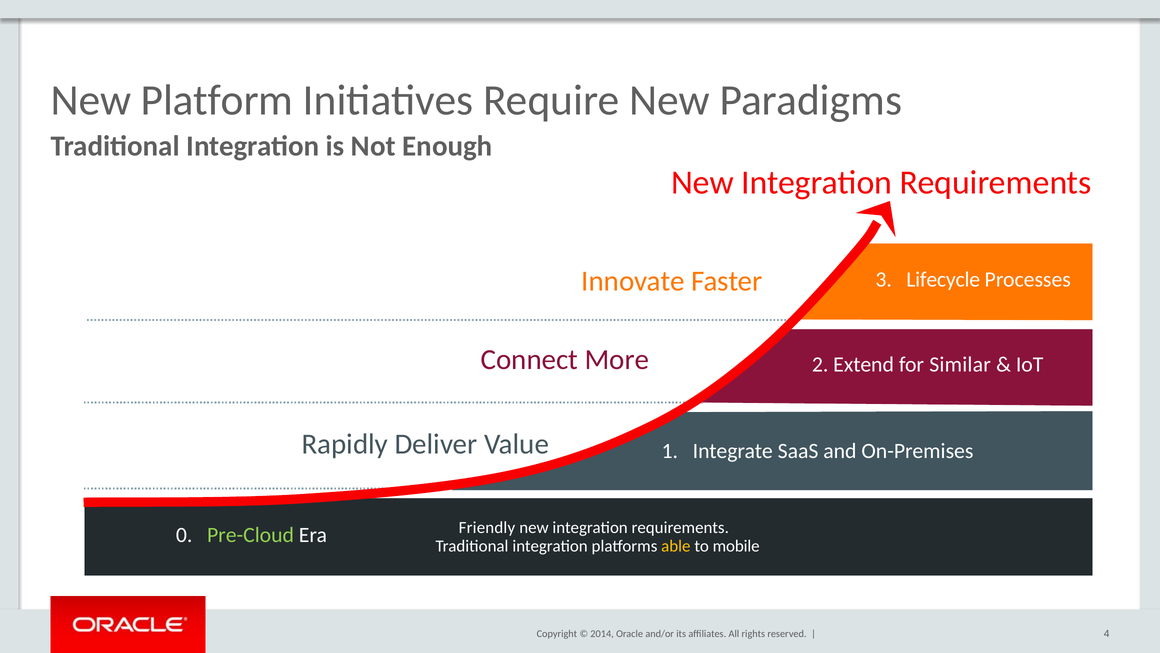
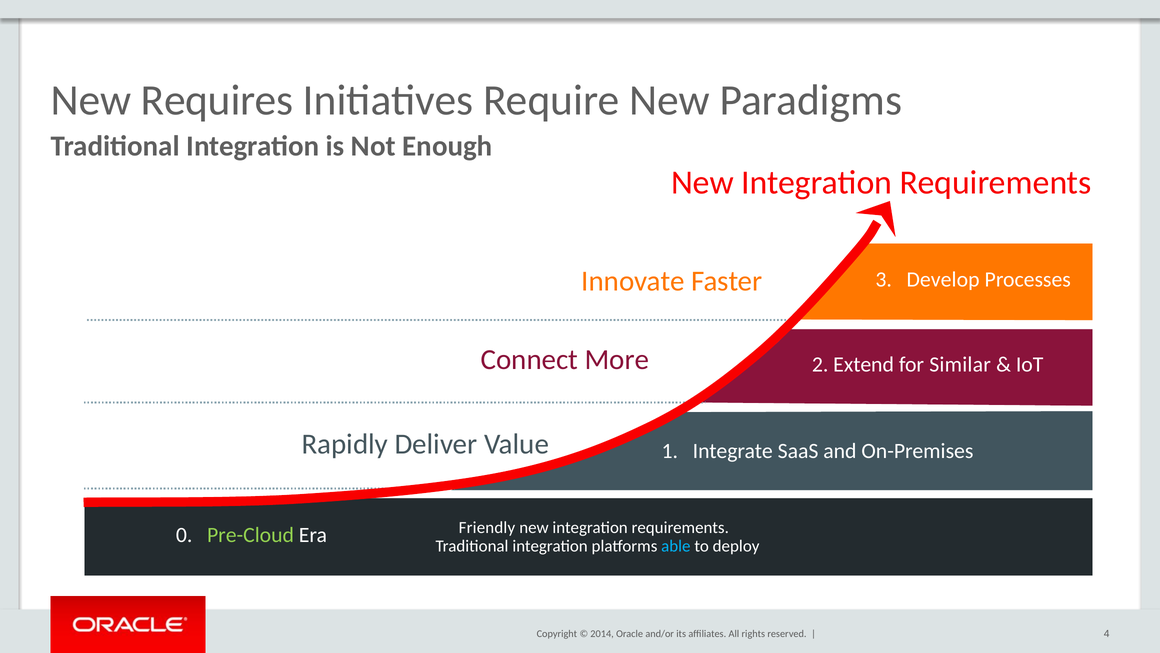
Platform: Platform -> Requires (217, 101)
Lifecycle: Lifecycle -> Develop (943, 280)
able colour: yellow -> light blue (676, 546)
mobile: mobile -> deploy (736, 546)
